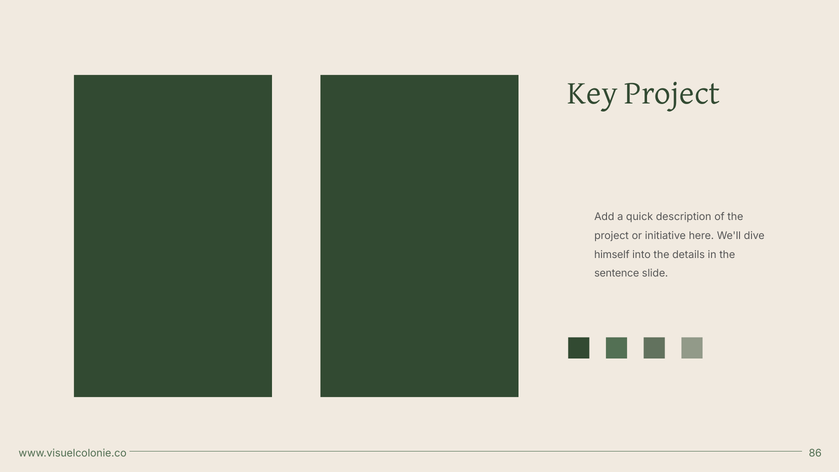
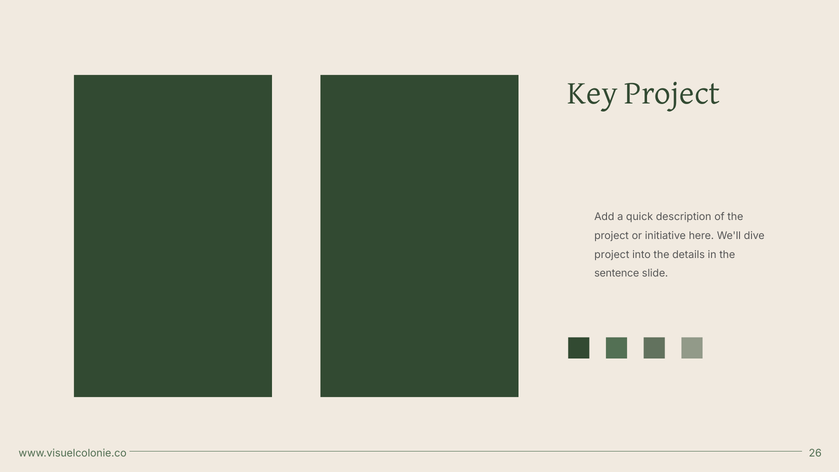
himself: himself -> project (612, 254)
86: 86 -> 26 (815, 453)
